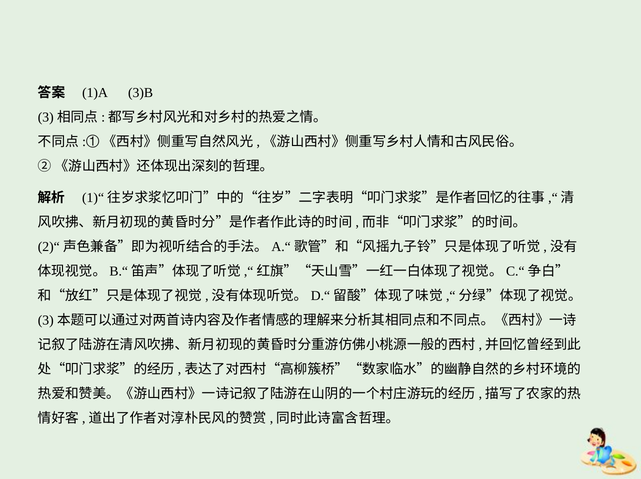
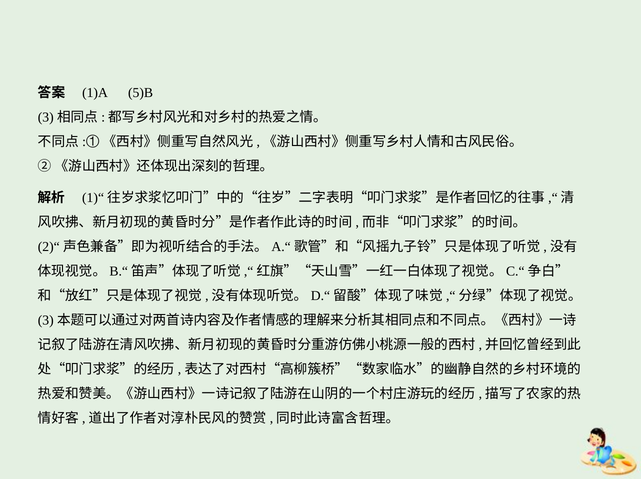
3)B: 3)B -> 5)B (141, 93)
